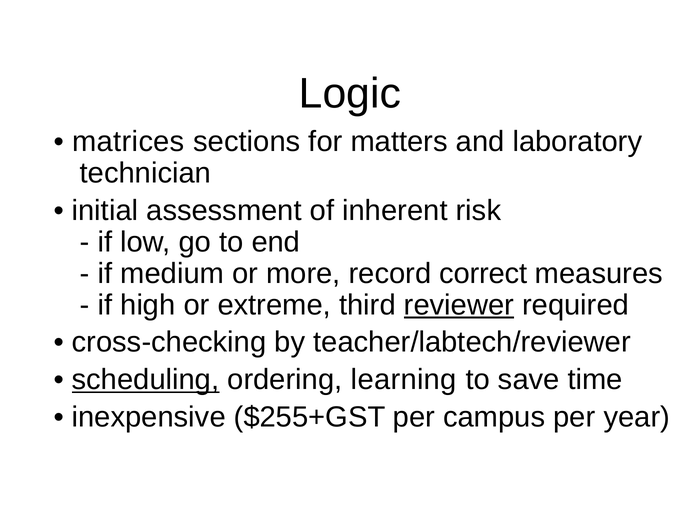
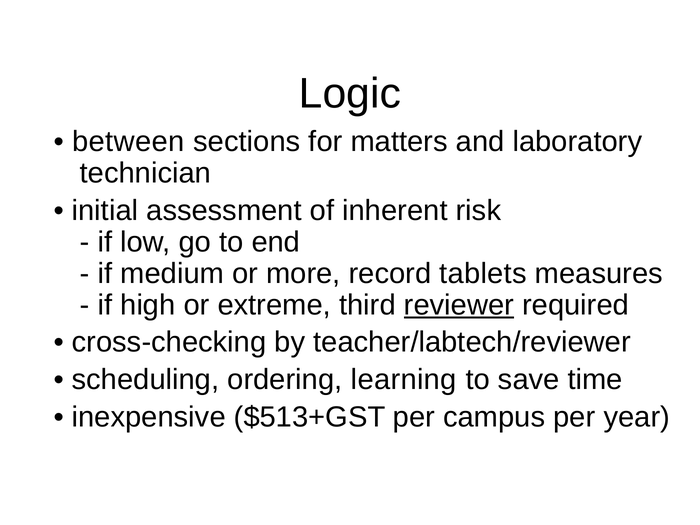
matrices: matrices -> between (128, 142)
correct: correct -> tablets (483, 273)
scheduling underline: present -> none (146, 380)
$255+GST: $255+GST -> $513+GST (310, 417)
